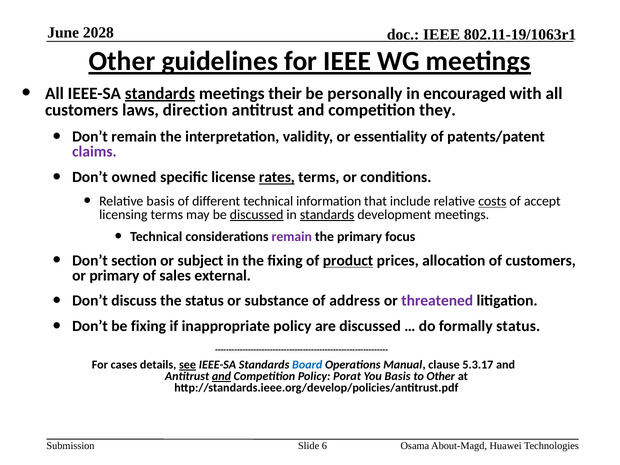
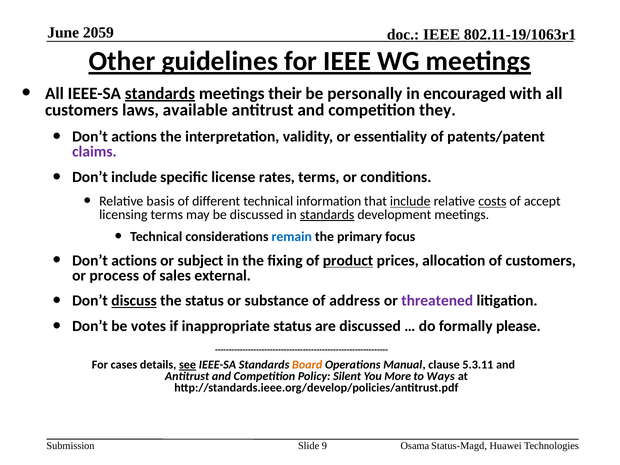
2028: 2028 -> 2059 (98, 33)
direction: direction -> available (195, 110)
remain: remain -> actions (134, 137)
Don’t owned: owned -> include (134, 177)
rates underline: present -> none (277, 177)
include underline: none -> present (410, 201)
discussed underline: present -> none (257, 215)
remain colour: purple -> blue (292, 237)
section: section -> actions (134, 261)
or primary: primary -> process (114, 275)
discuss underline: none -> present (134, 301)
be fixing: fixing -> votes (148, 326)
inappropriate policy: policy -> status (293, 326)
formally status: status -> please (518, 326)
Board colour: blue -> orange (307, 365)
5.3.17: 5.3.17 -> 5.3.11 (478, 365)
and underline: present -> none (221, 376)
Porat: Porat -> Silent (347, 376)
You Basis: Basis -> More (398, 376)
to Other: Other -> Ways (441, 376)
6: 6 -> 9 (324, 446)
About-Magd: About-Magd -> Status-Magd (459, 446)
